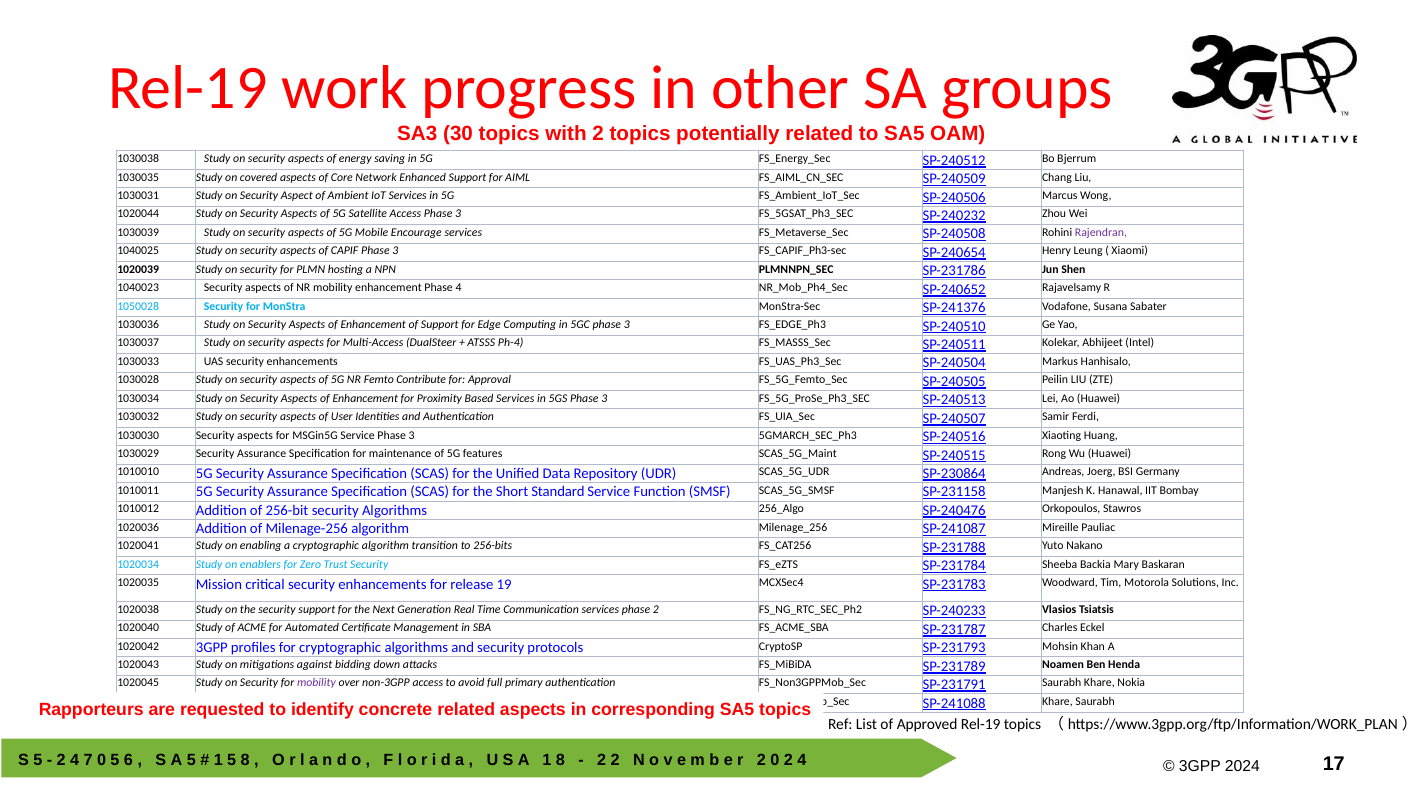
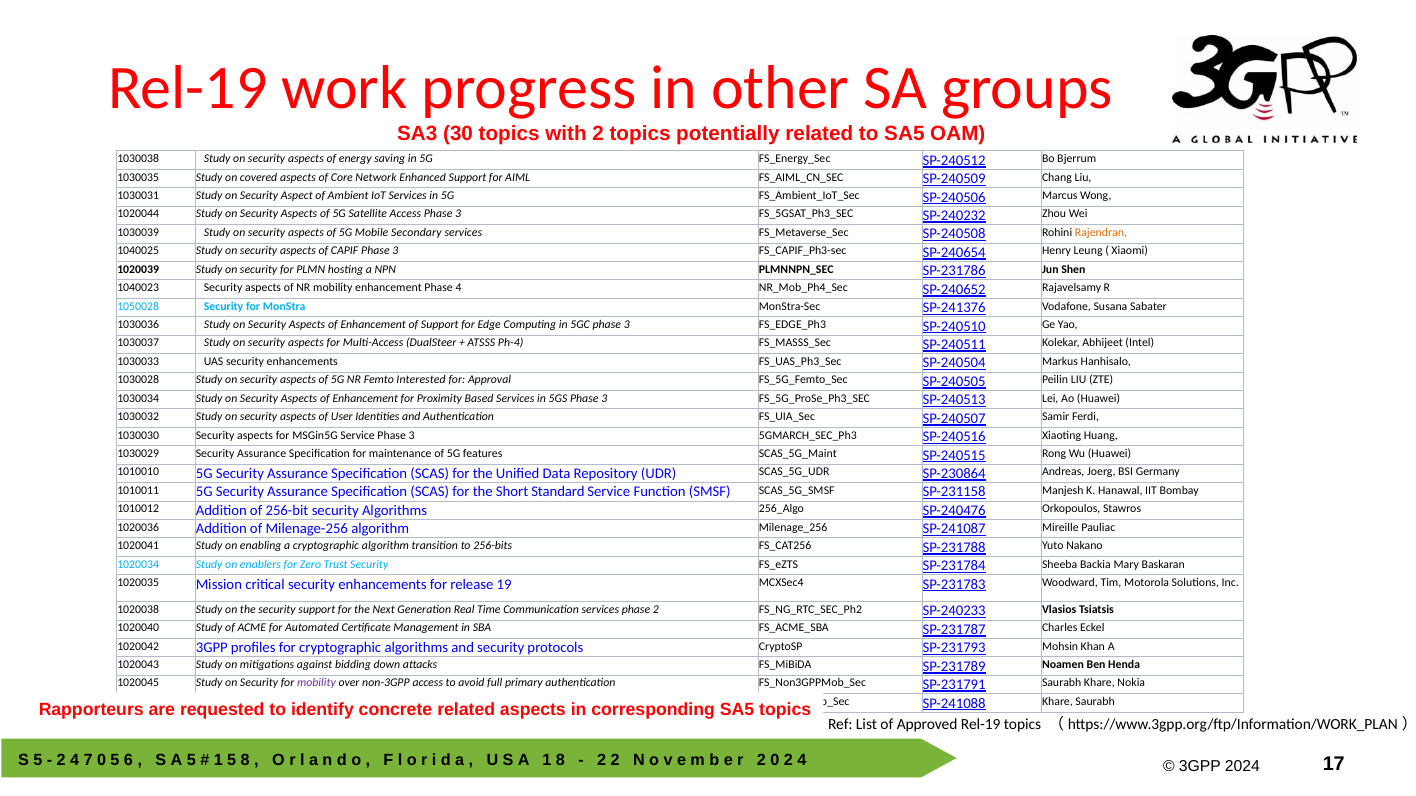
Encourage: Encourage -> Secondary (416, 233)
Rajendran colour: purple -> orange (1101, 233)
Contribute: Contribute -> Interested (421, 380)
